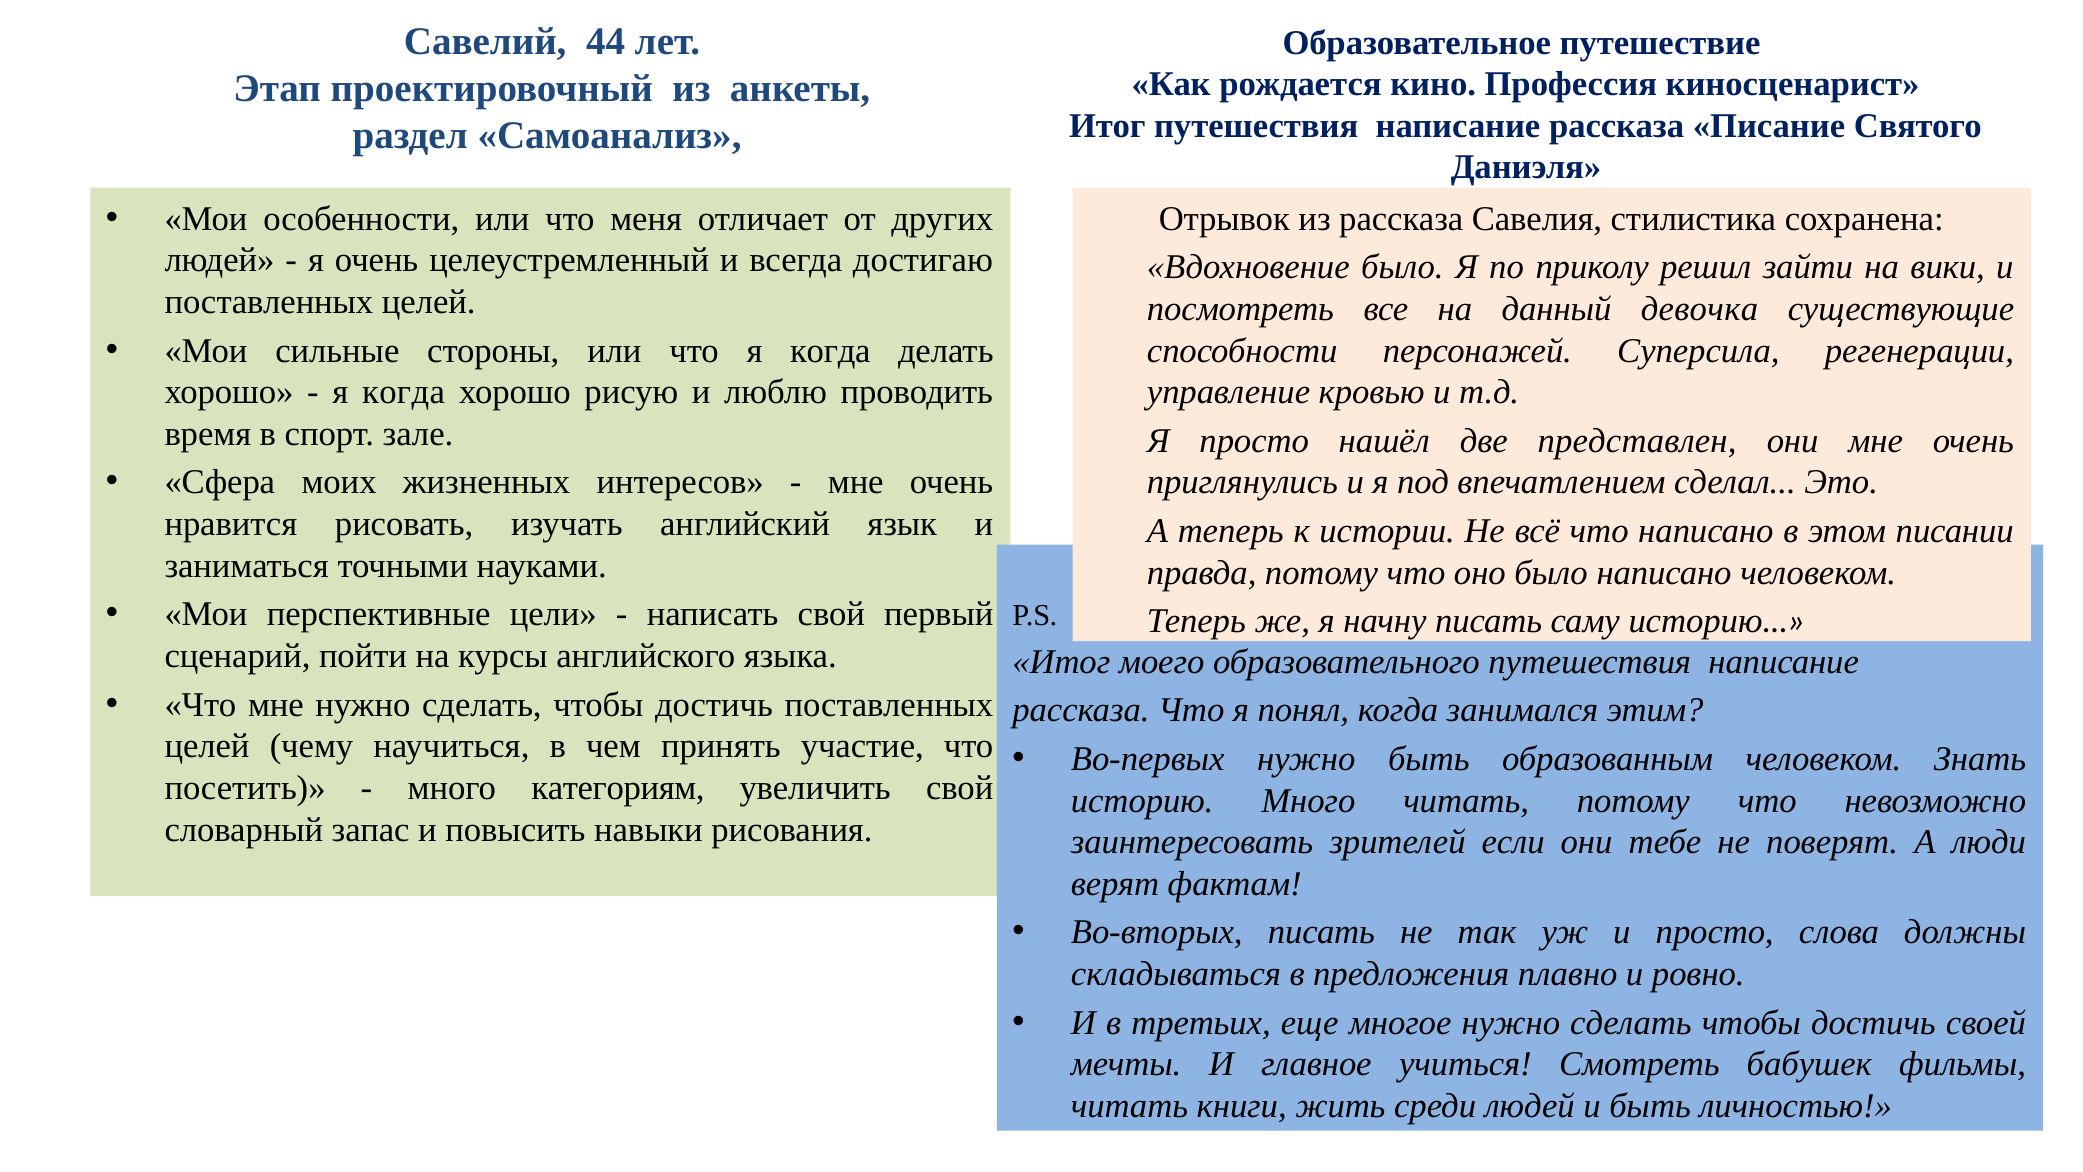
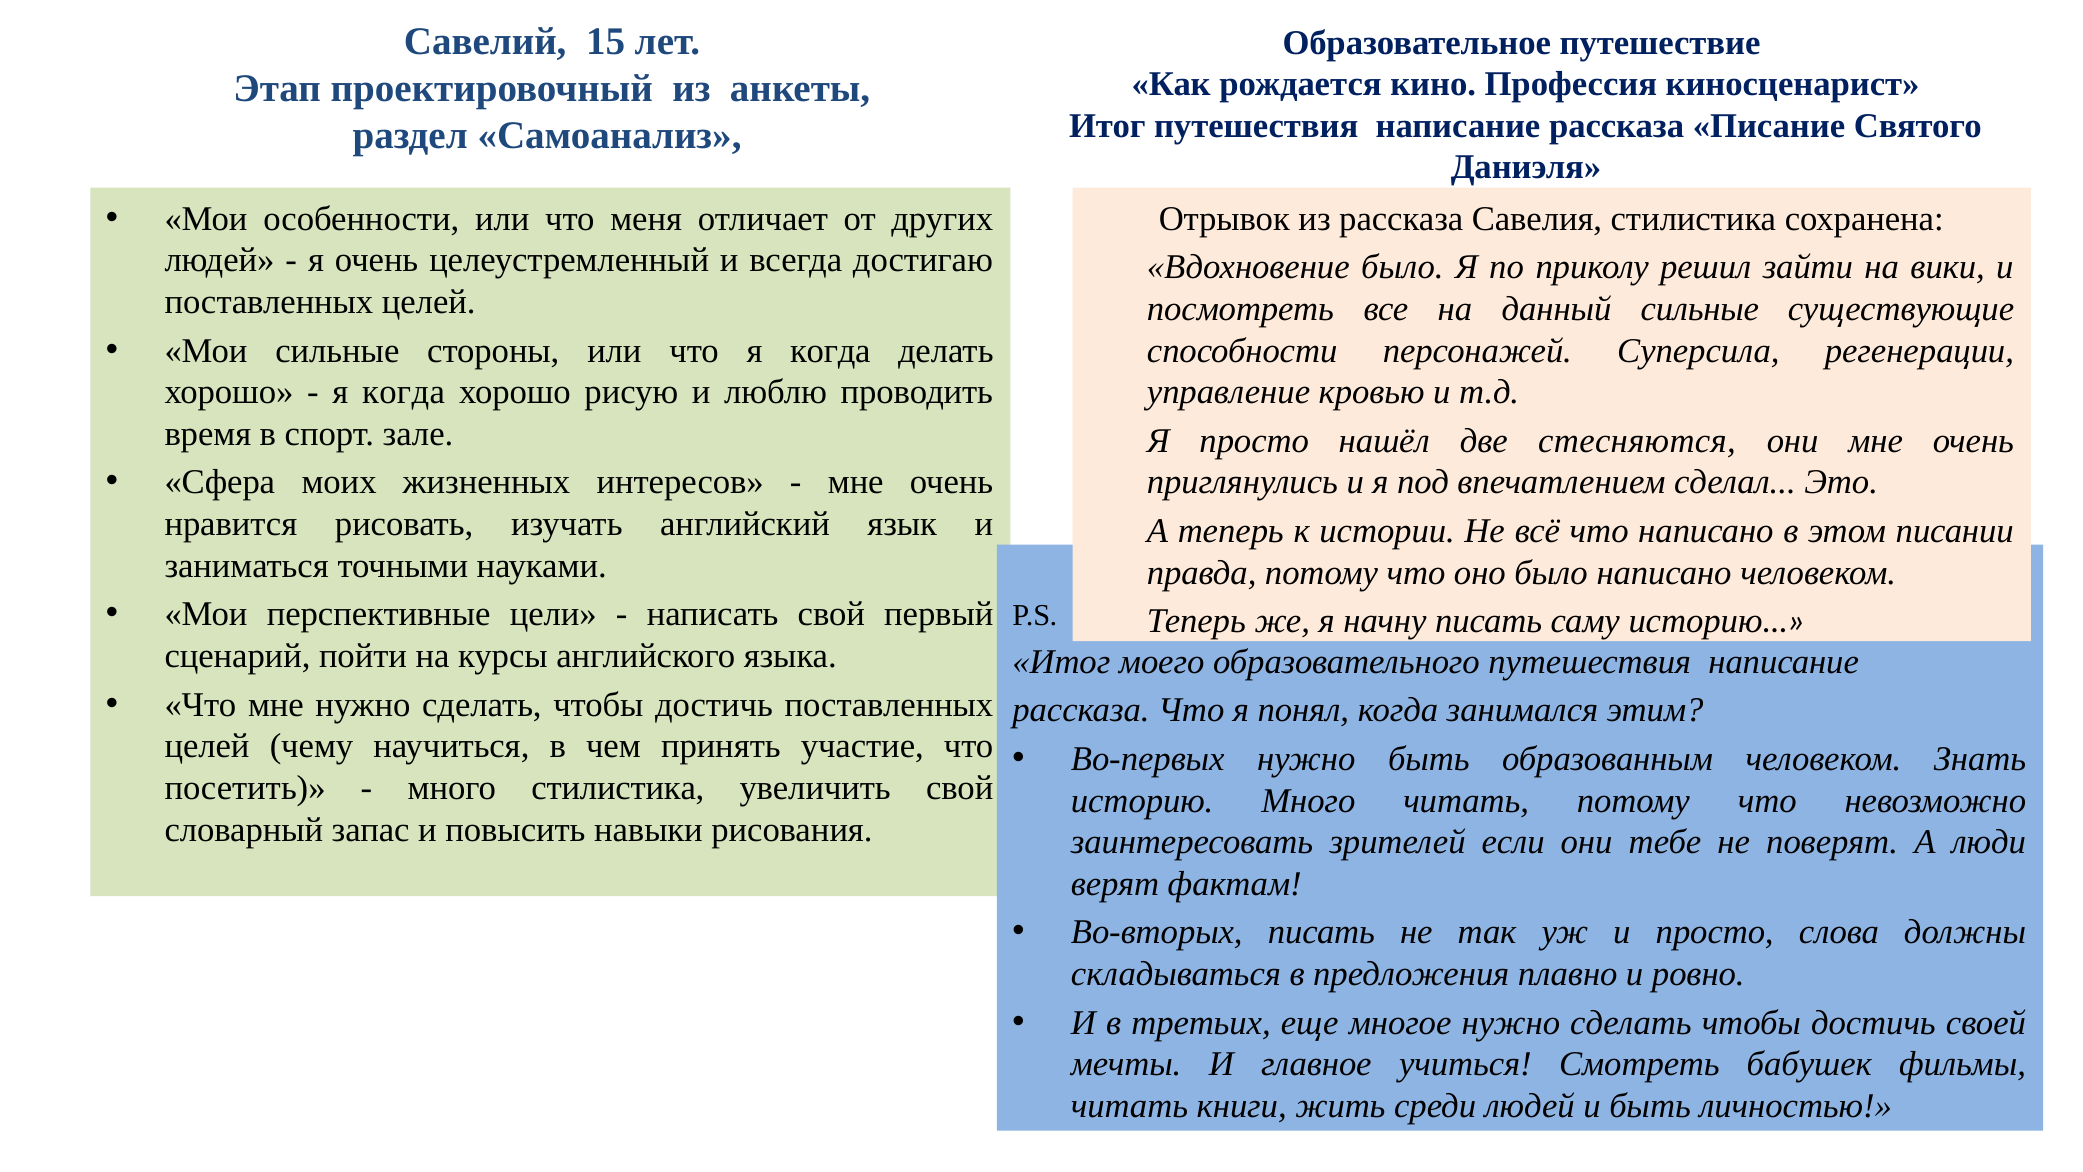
44: 44 -> 15 (606, 42)
данный девочка: девочка -> сильные (1700, 309)
представлен: представлен -> стесняются (1637, 441)
много категориям: категориям -> стилистика (618, 788)
